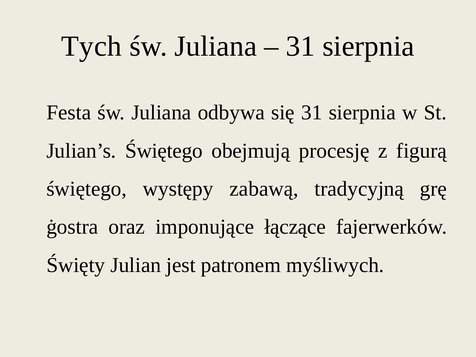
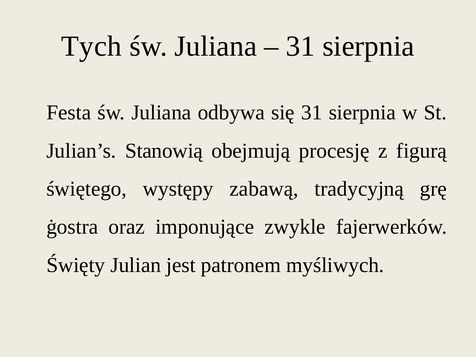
Julian’s Świętego: Świętego -> Stanowią (164, 151)
łączące: łączące -> zwykle (295, 227)
